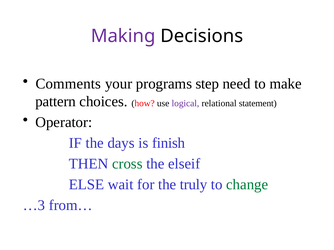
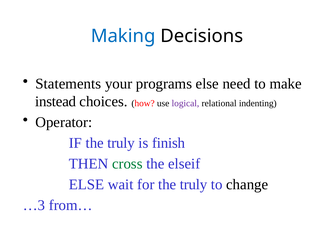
Making colour: purple -> blue (123, 36)
Comments: Comments -> Statements (68, 84)
programs step: step -> else (207, 84)
pattern: pattern -> instead (56, 102)
statement: statement -> indenting (258, 104)
IF the days: days -> truly (121, 143)
change colour: green -> black (247, 185)
